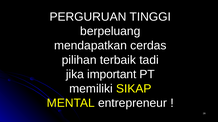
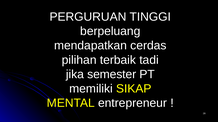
important: important -> semester (112, 75)
